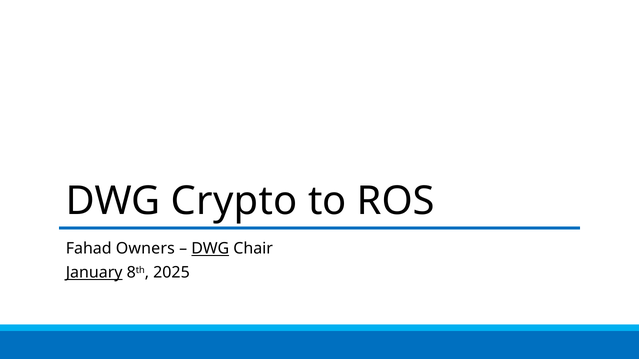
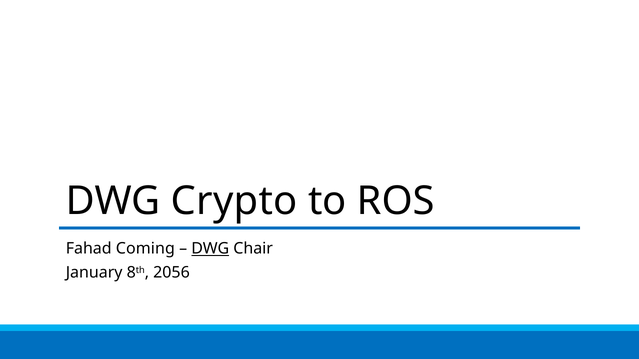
Owners: Owners -> Coming (145, 249)
January underline: present -> none (94, 273)
2025: 2025 -> 2056 (172, 273)
